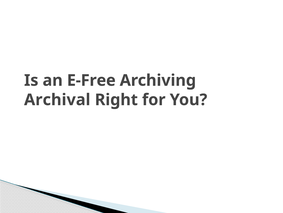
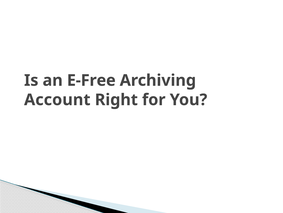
Archival: Archival -> Account (57, 99)
